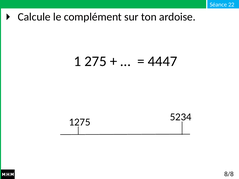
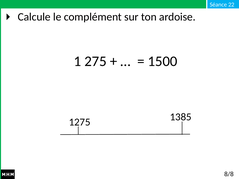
4447: 4447 -> 1500 (163, 61)
5234: 5234 -> 1385 (181, 117)
